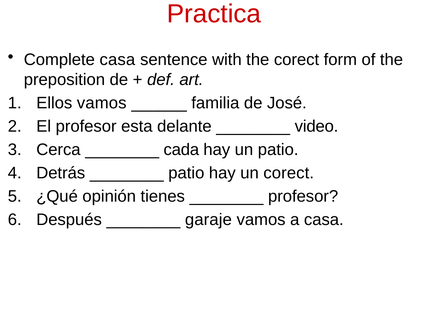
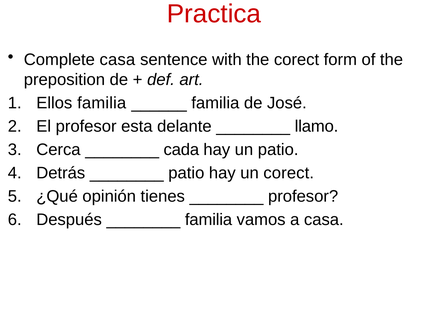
Ellos vamos: vamos -> familia (102, 103)
video: video -> llamo (317, 126)
garaje: garaje -> familia (209, 220)
